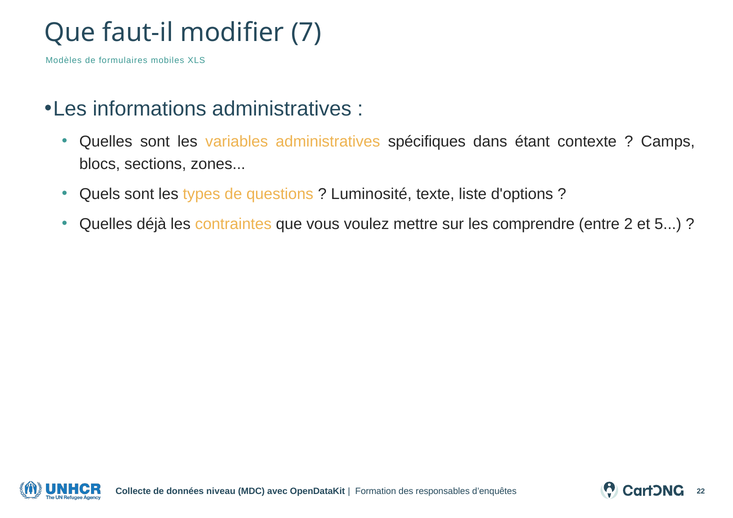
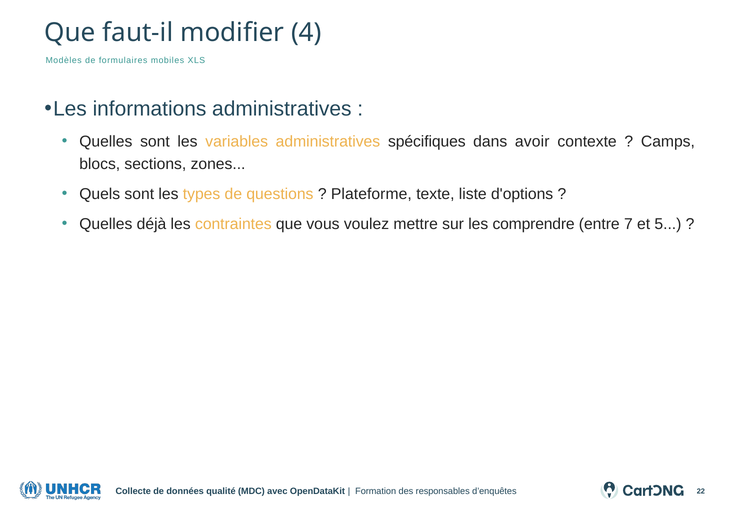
7: 7 -> 4 (306, 33)
étant: étant -> avoir (532, 142)
Luminosité: Luminosité -> Plateforme (371, 194)
2: 2 -> 7 (628, 224)
niveau: niveau -> qualité (221, 491)
